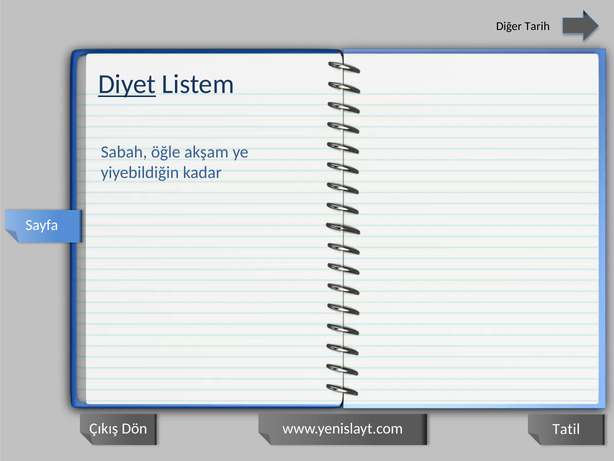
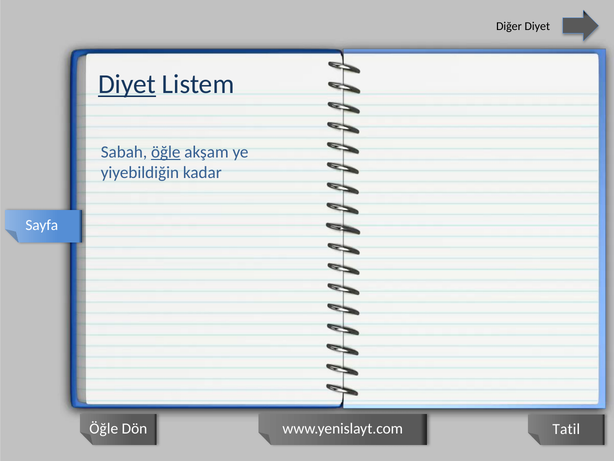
Diğer Tarih: Tarih -> Diyet (537, 26)
öğle underline: none -> present (166, 152)
Çıkış: Çıkış -> Öğle (104, 428)
